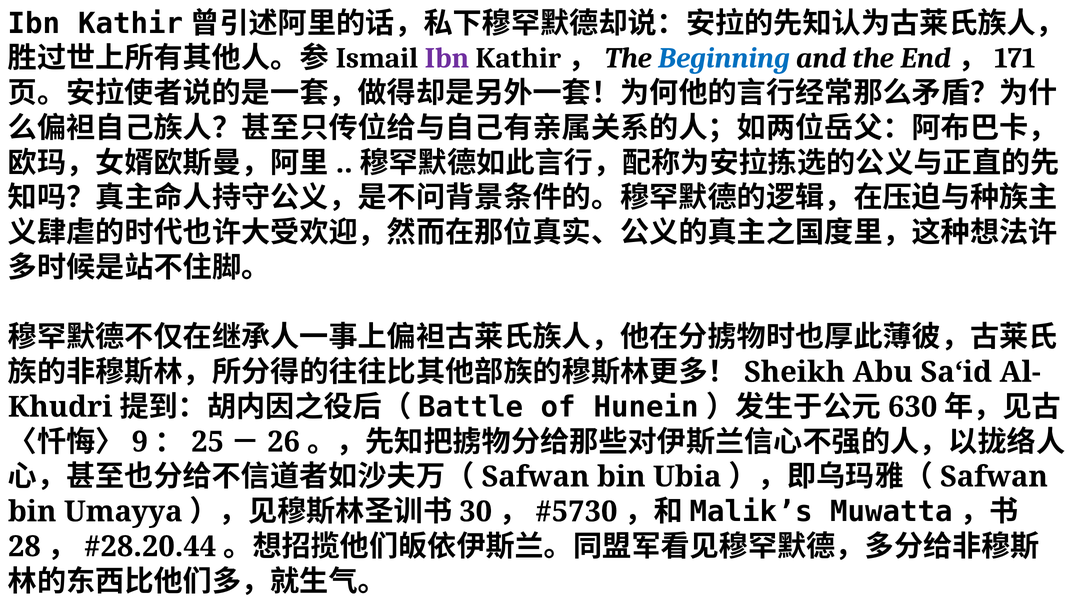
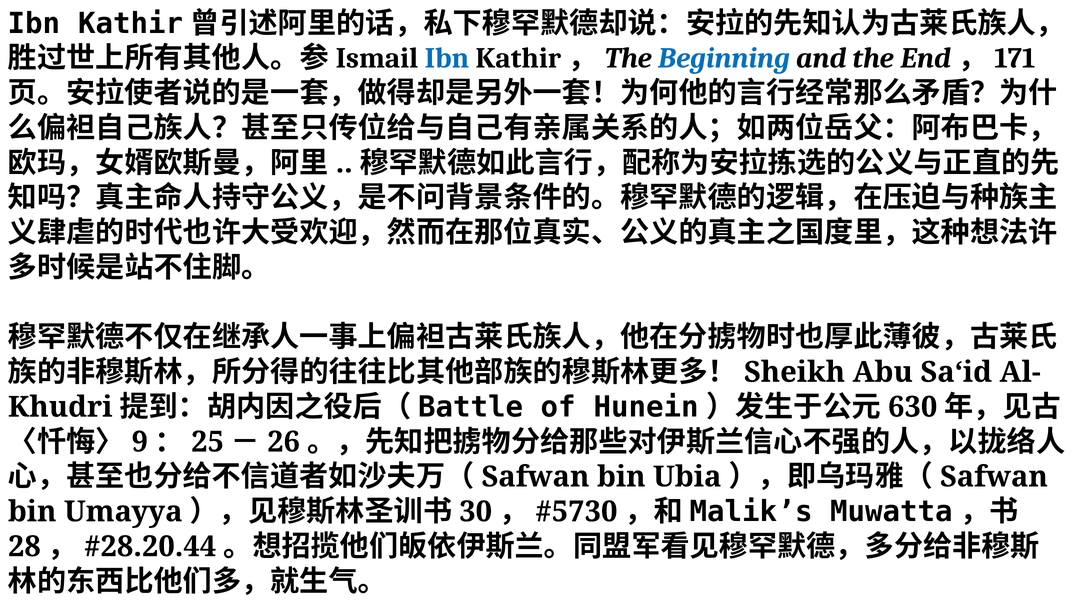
Ibn colour: purple -> blue (447, 58)
